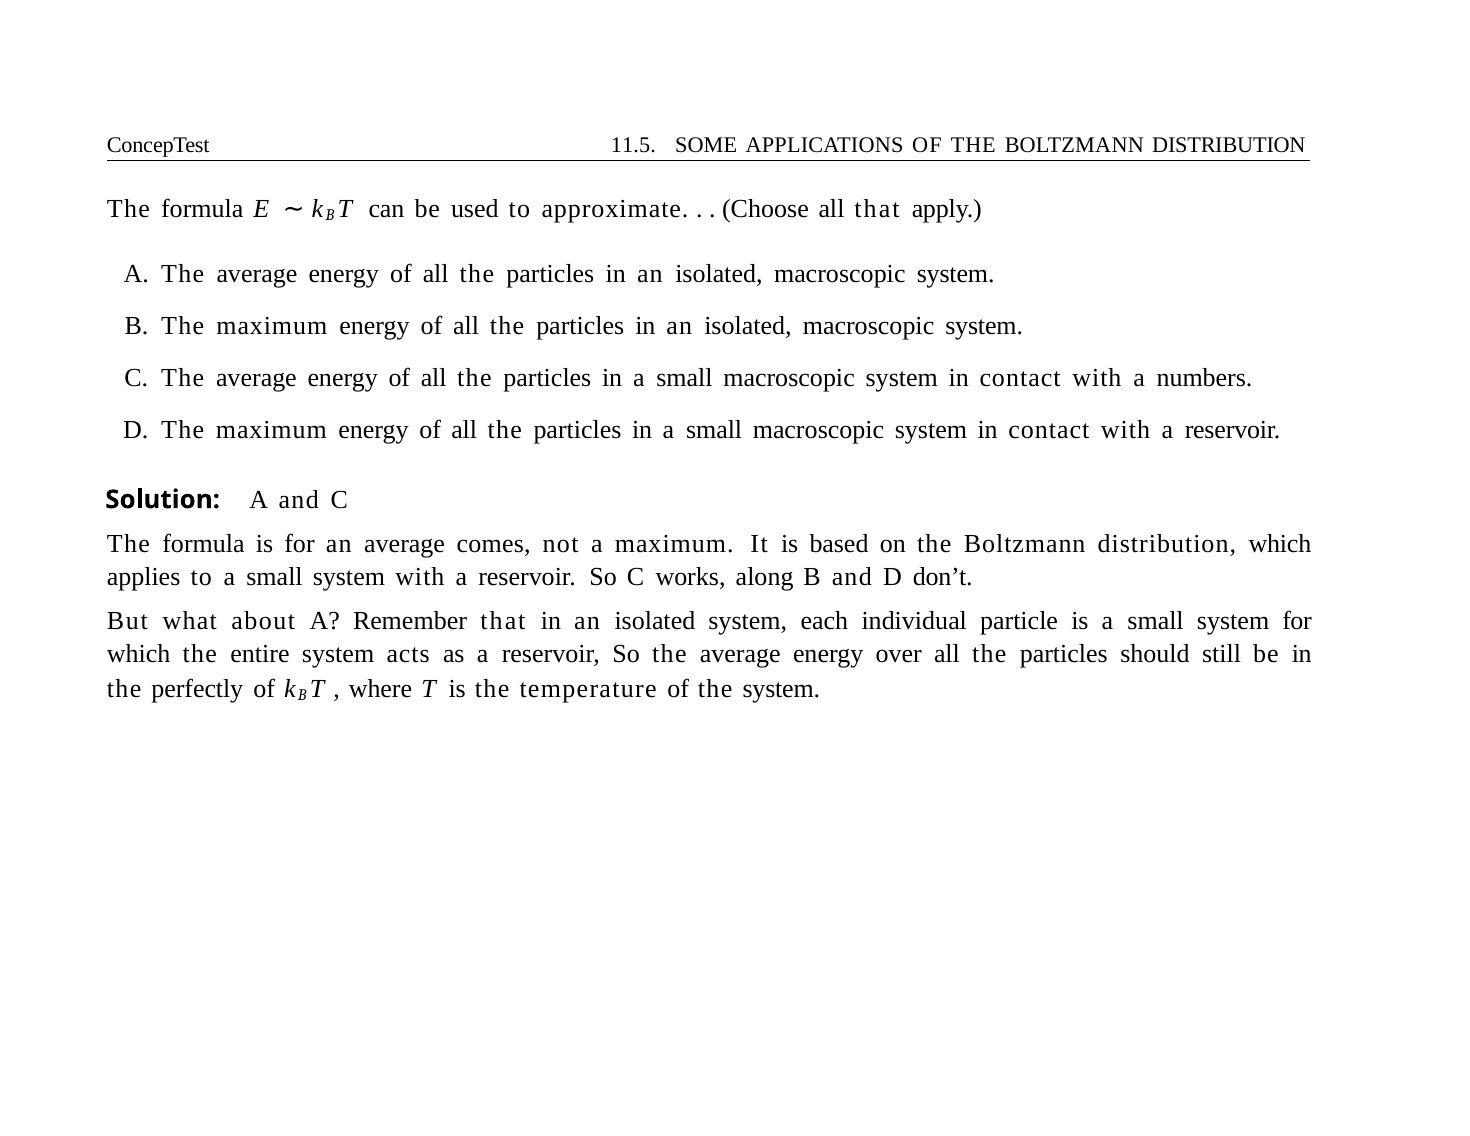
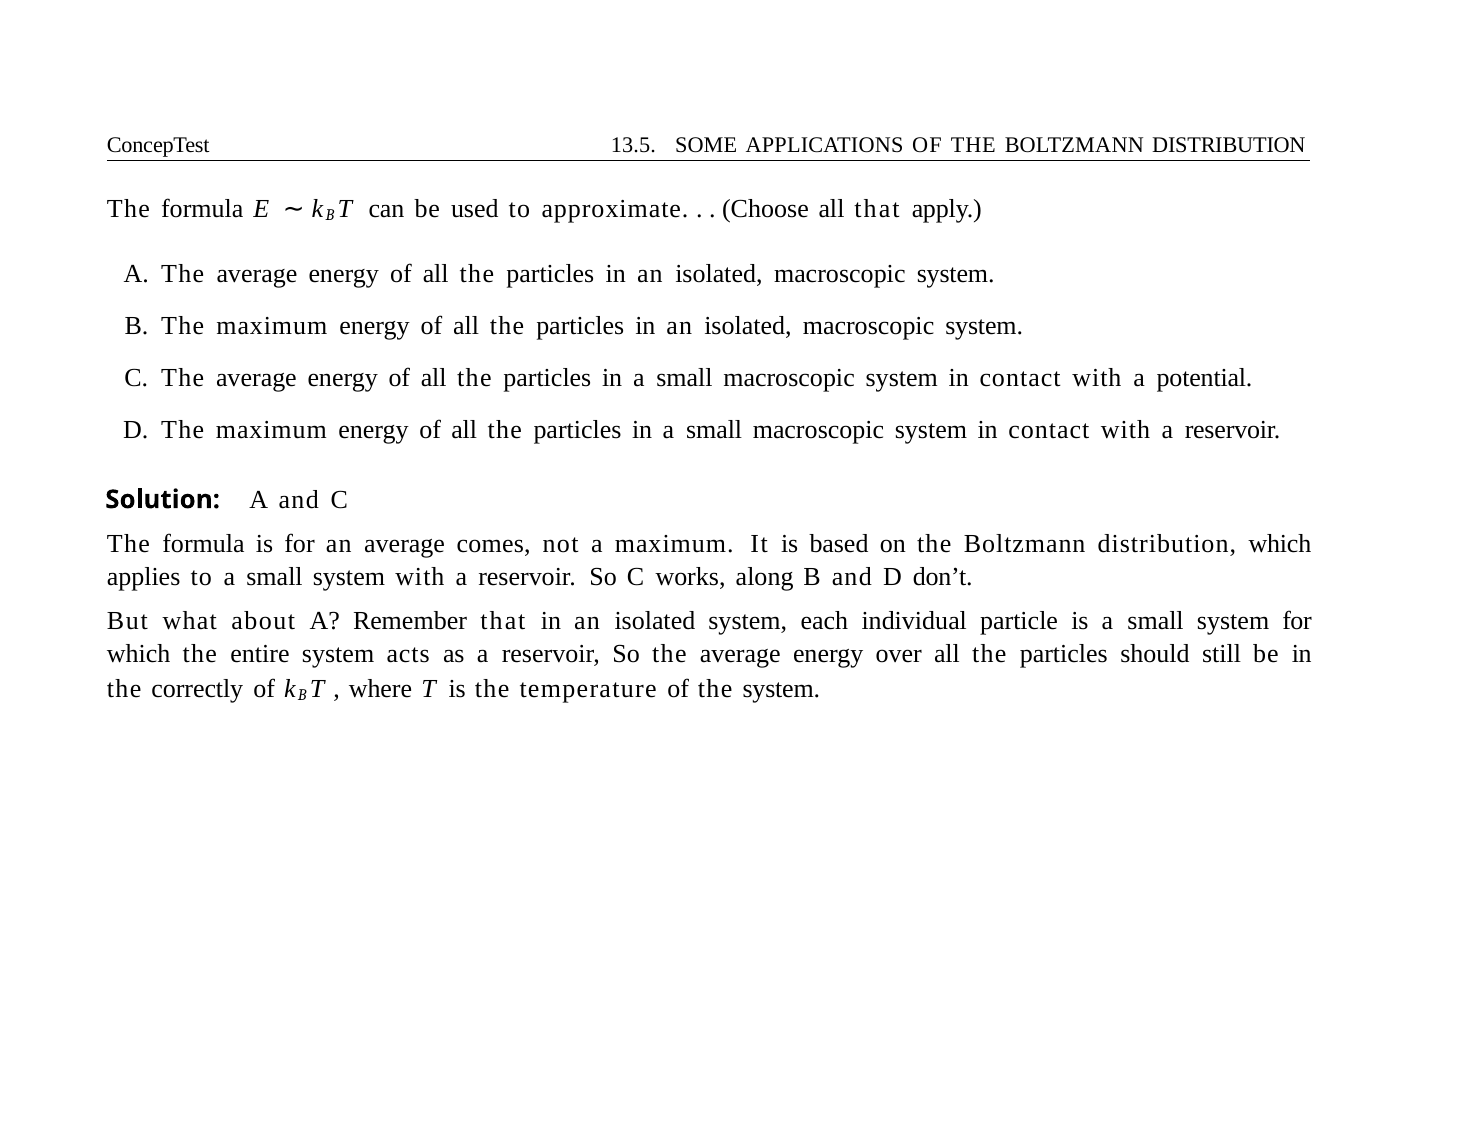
11.5: 11.5 -> 13.5 (633, 145)
numbers: numbers -> potential (1205, 378)
perfectly: perfectly -> correctly (197, 689)
